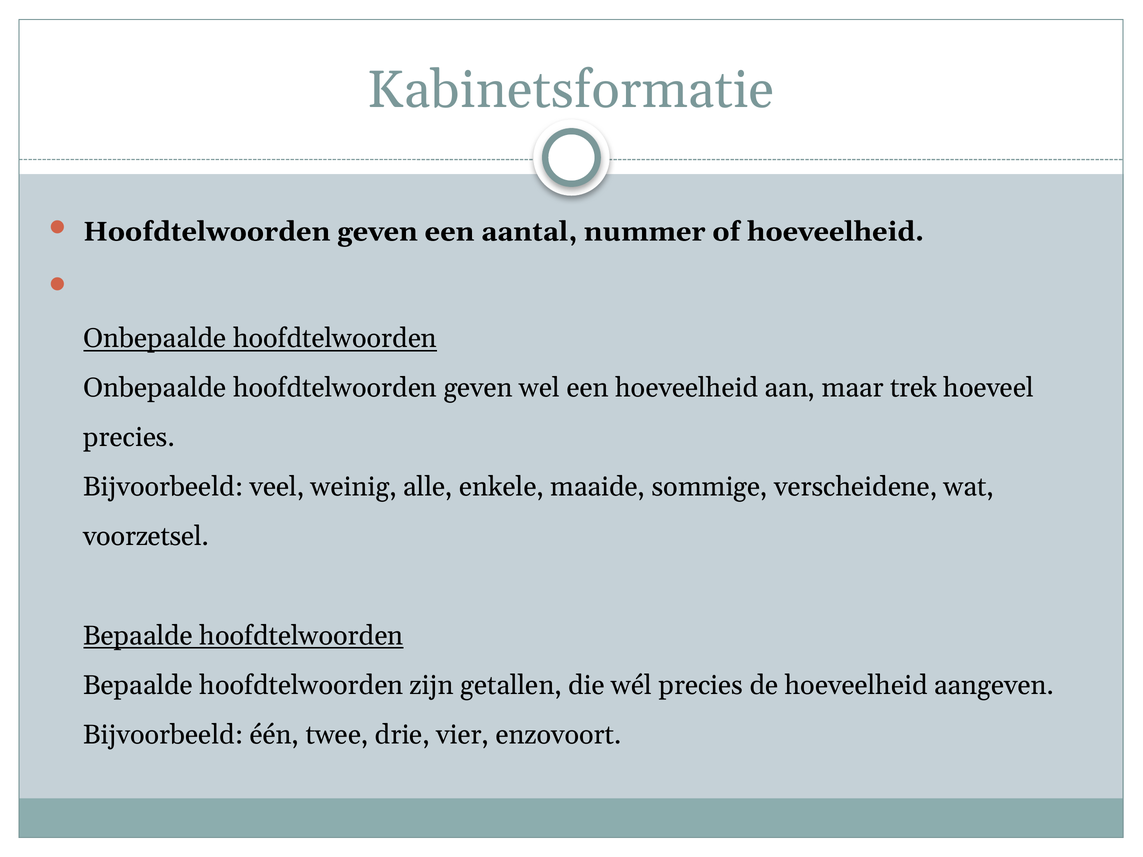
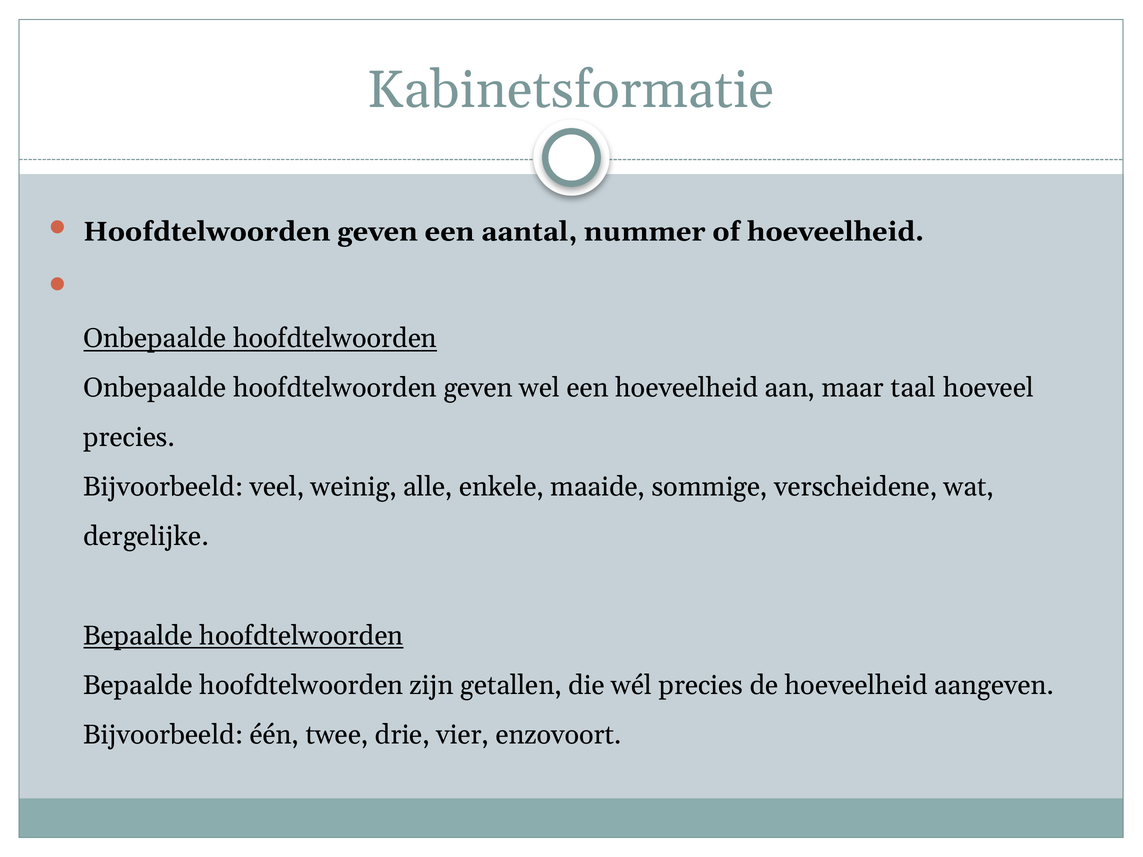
trek: trek -> taal (913, 388)
voorzetsel: voorzetsel -> dergelijke (146, 537)
